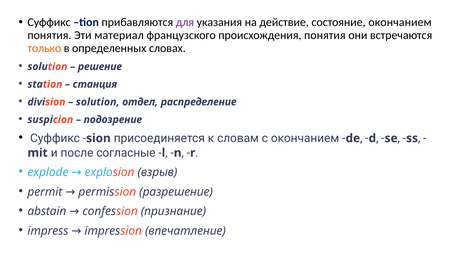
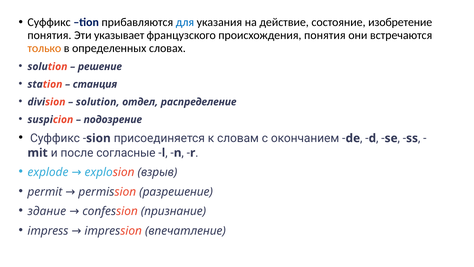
для colour: purple -> blue (185, 22)
состояние окончанием: окончанием -> изобретение (400, 22)
материал: материал -> указывает (119, 35)
abstain: abstain -> здание (47, 211)
